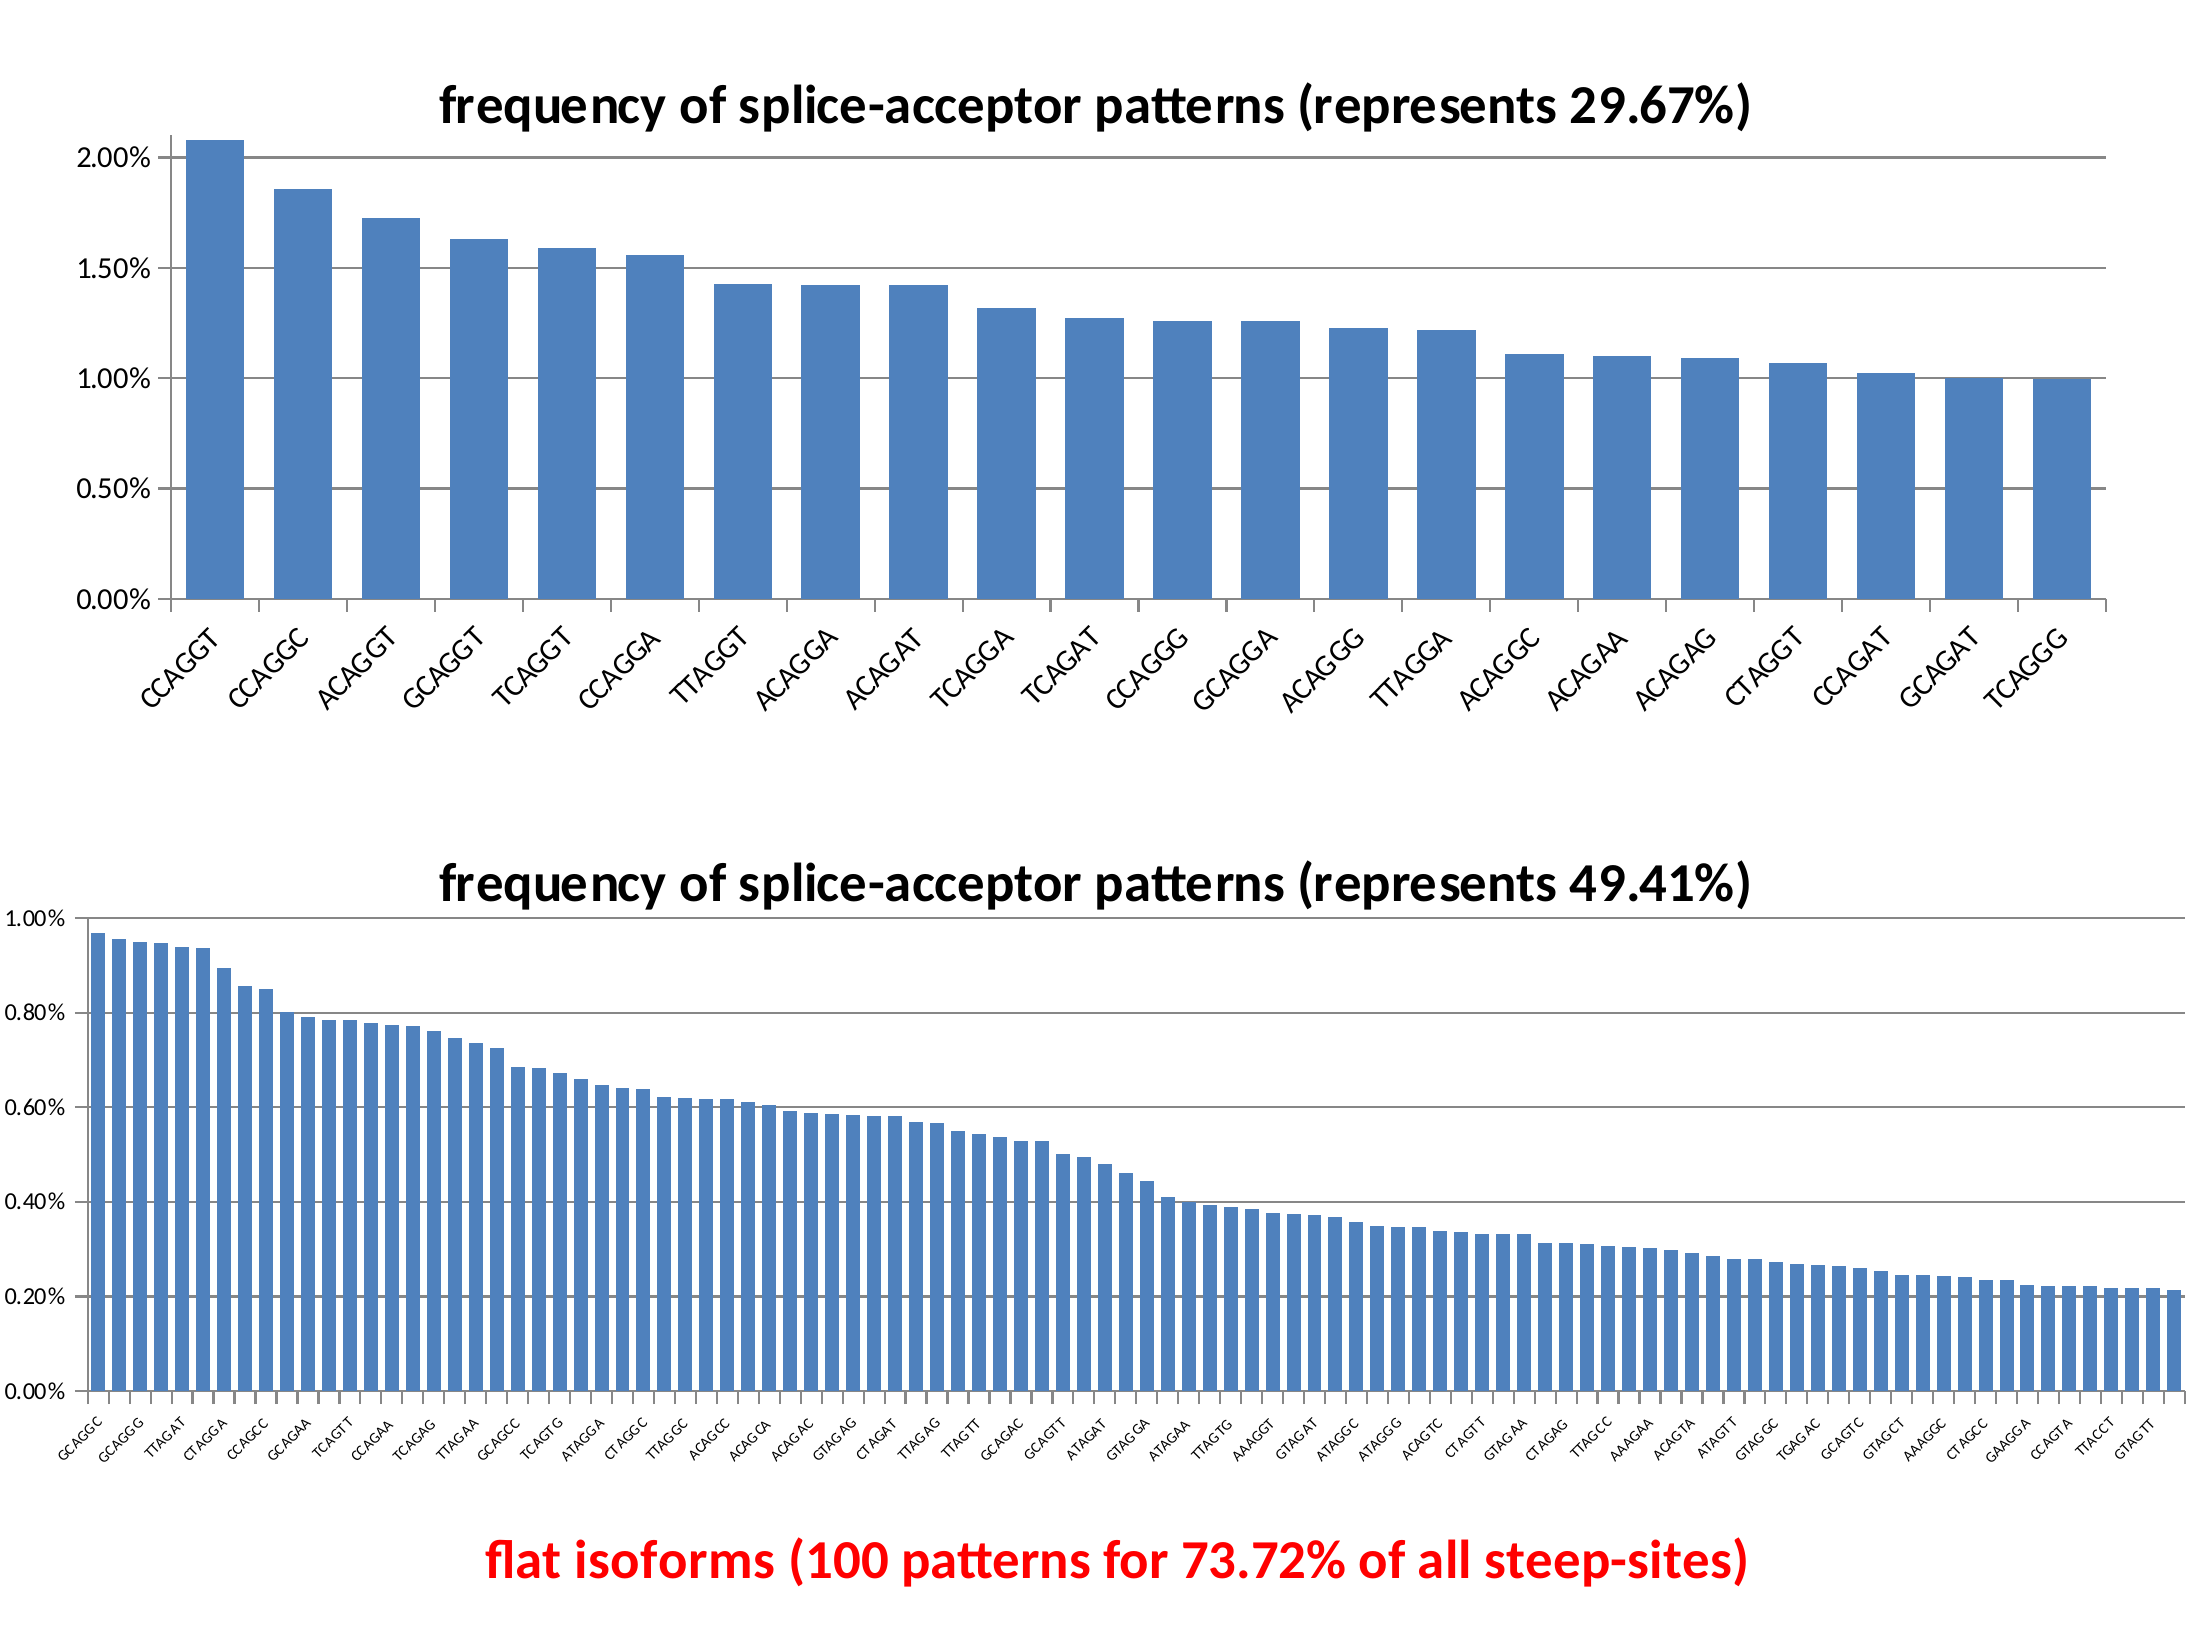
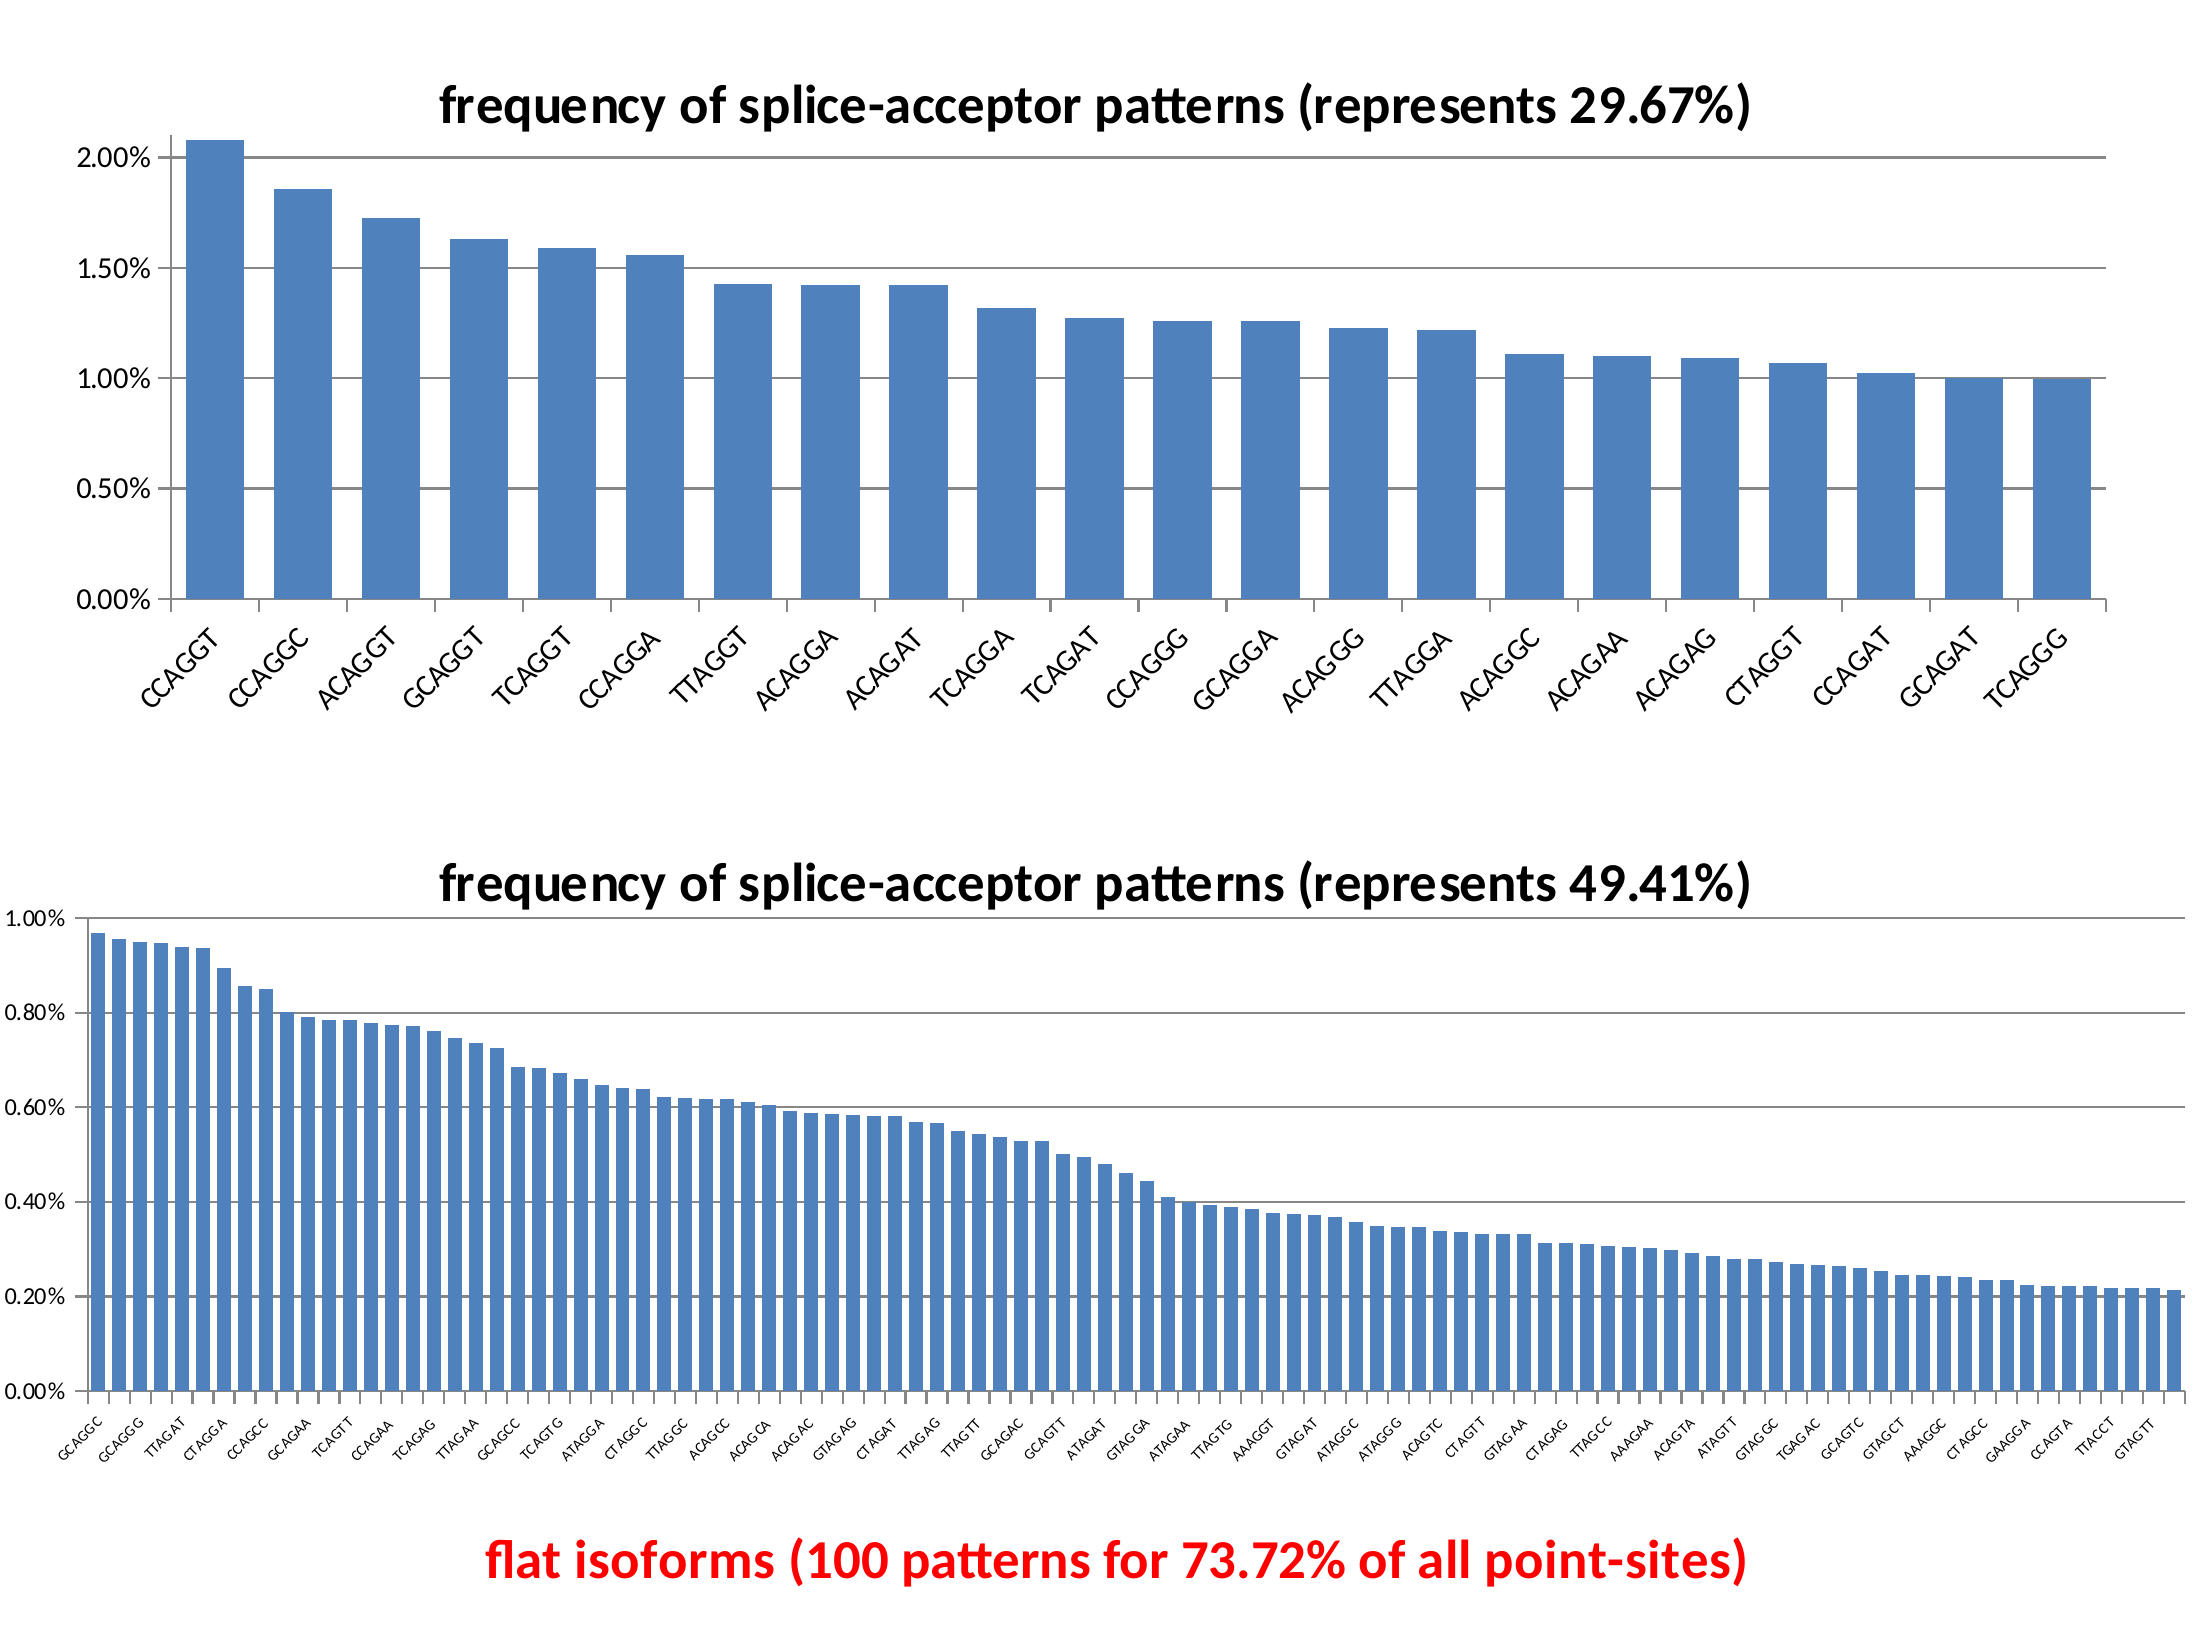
steep-sites: steep-sites -> point-sites (1617, 1561)
